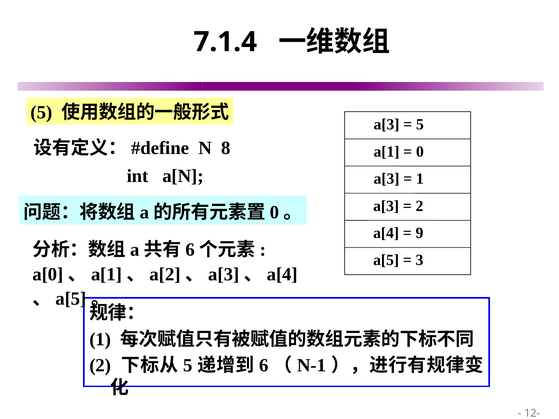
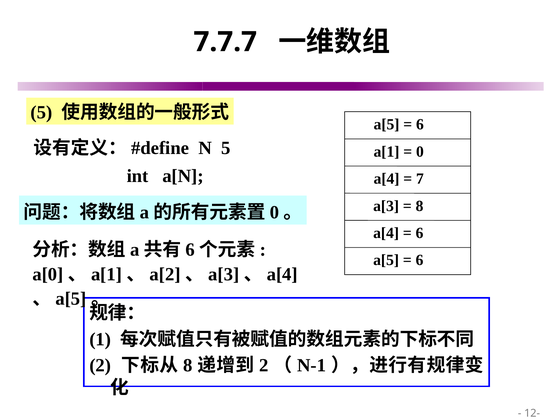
7.1.4: 7.1.4 -> 7.7.7 (225, 42)
a[3: a[3 -> a[5 (387, 125)
5: 5 -> 6 (420, 125)
N 8: 8 -> 5 (226, 148)
a[3: a[3 -> a[4 (387, 179)
1: 1 -> 7 (420, 179)
2: 2 -> 8 (420, 206)
9: 9 -> 6 (420, 233)
3: 3 -> 6 (420, 260)
5: 5 -> 8 (188, 366)
6: 6 -> 2 (264, 366)
